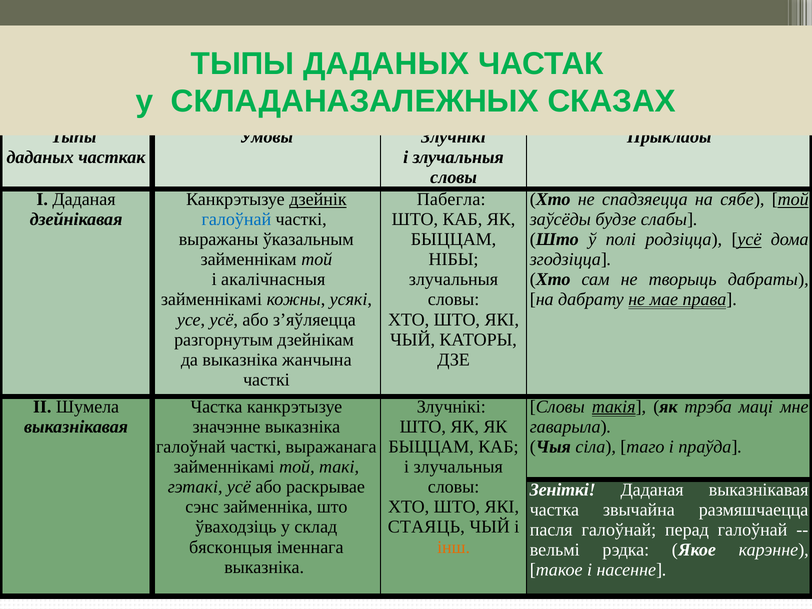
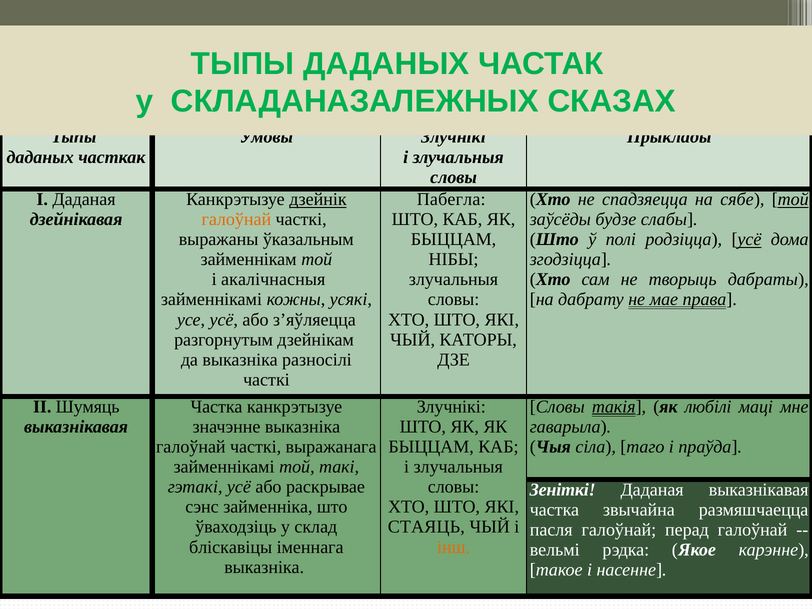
галоўнай colour: blue -> orange (236, 219)
жанчына: жанчына -> разносілі (317, 360)
Шумела: Шумела -> Шумяць (88, 407)
трэба: трэба -> любілі (708, 407)
бясконцыя: бясконцыя -> бліскавіцы (231, 547)
